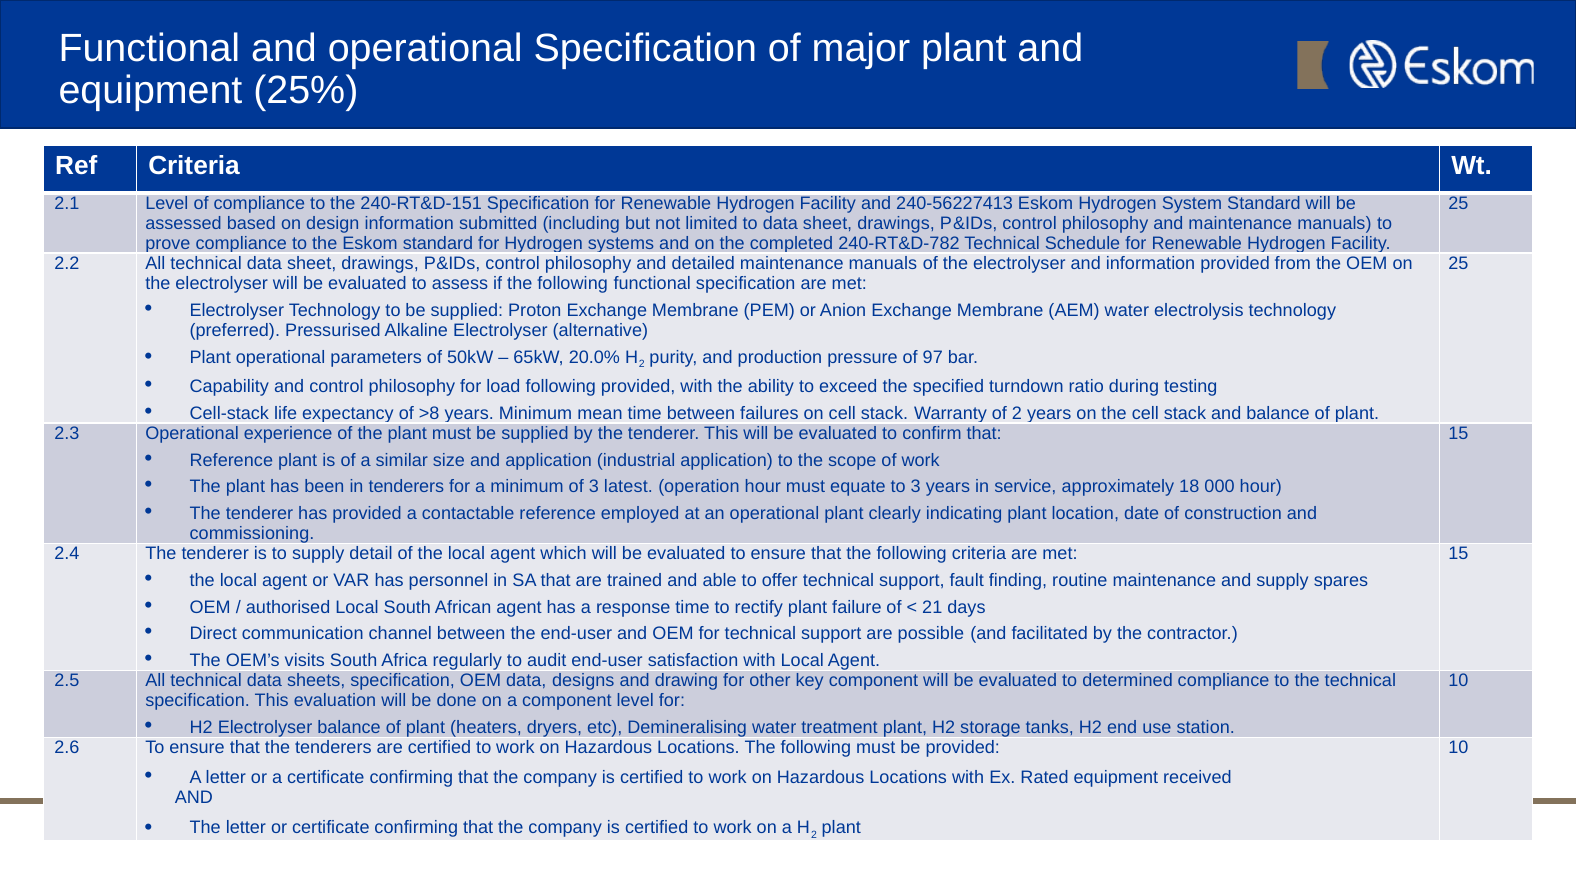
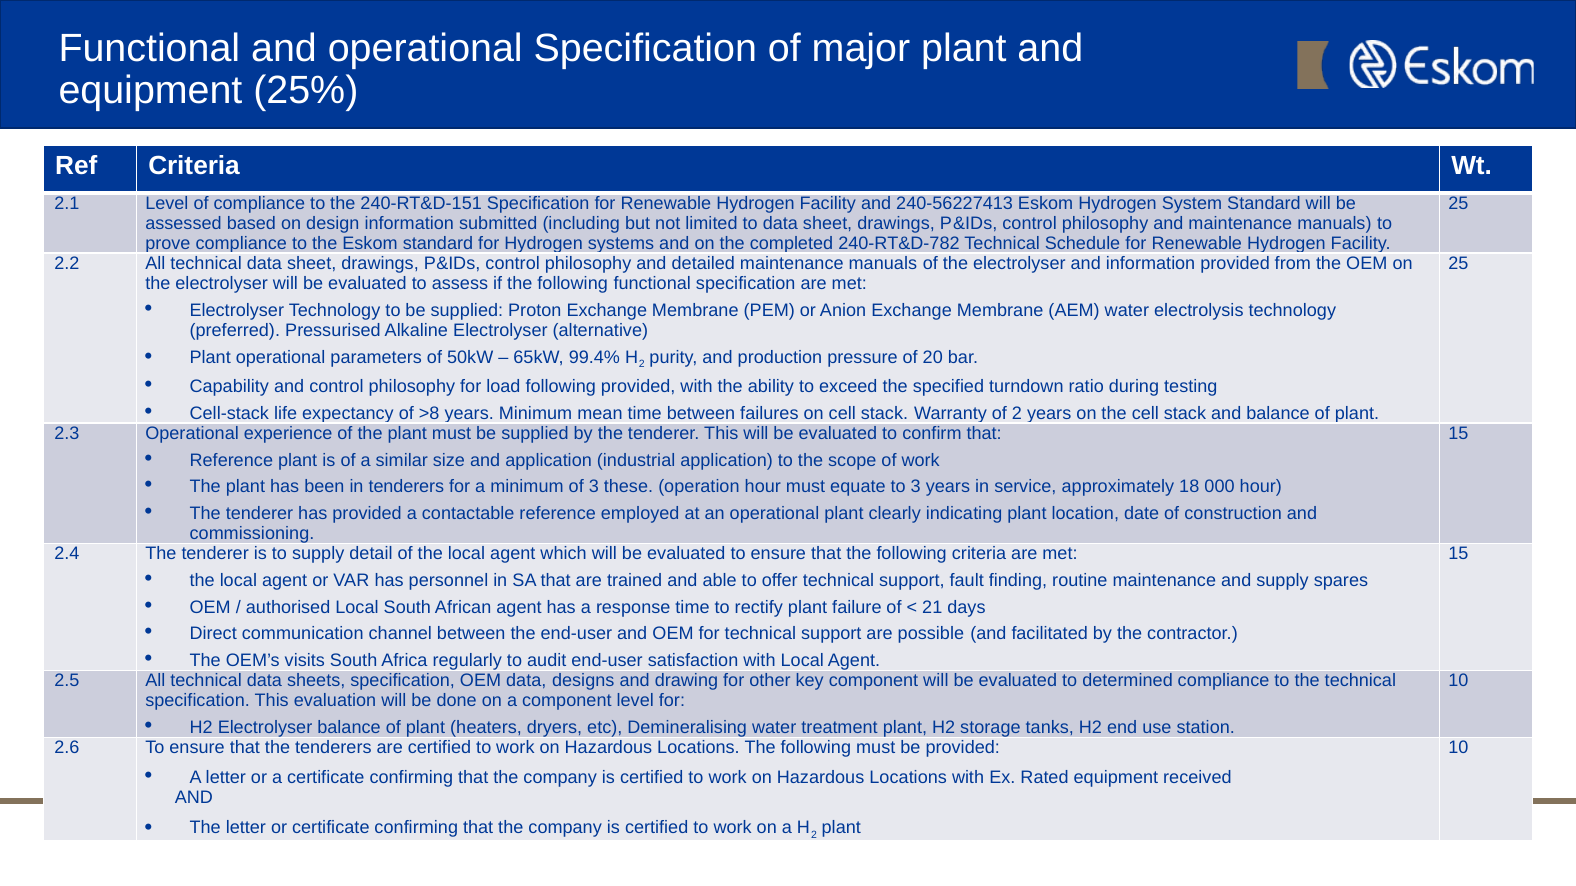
20.0%: 20.0% -> 99.4% (594, 357)
97: 97 -> 20 (933, 357)
latest: latest -> these (628, 487)
